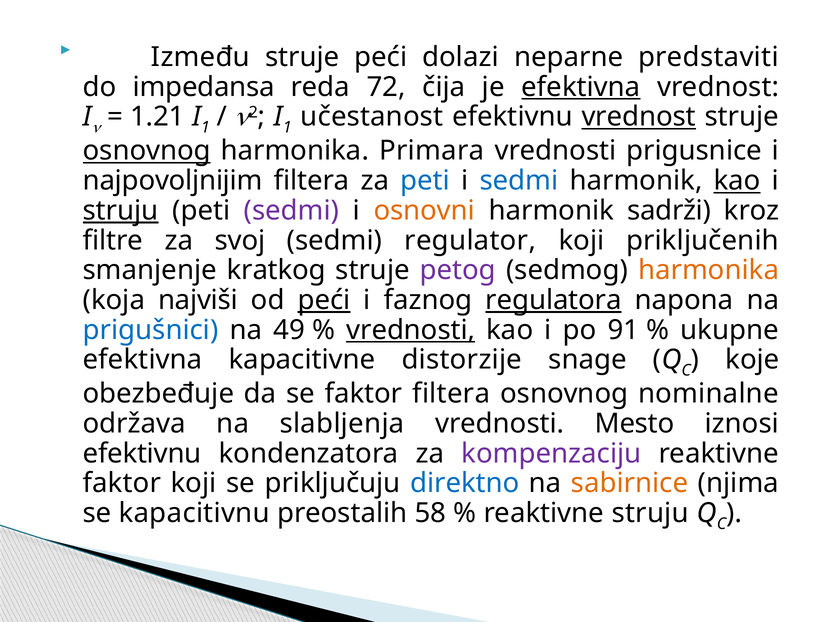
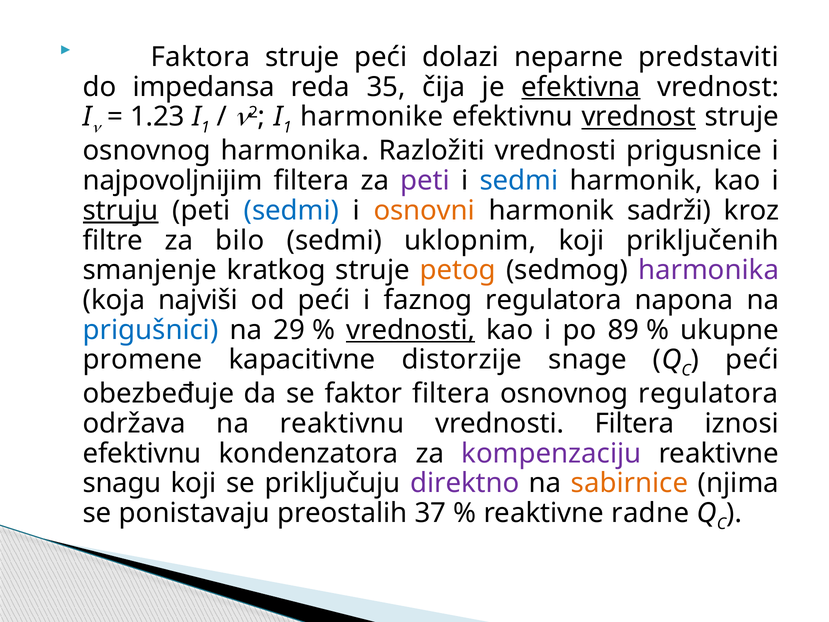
Između: Između -> Faktora (201, 57)
72: 72 -> 35 (386, 87)
1.21: 1.21 -> 1.23 (157, 117)
učestanost: učestanost -> harmonike (372, 117)
osnovnog underline: present -> none (147, 151)
Primara: Primara -> Razložiti (432, 151)
peti colour: blue -> purple (425, 181)
kao underline: present -> none (737, 181)
sedmi colour: purple -> blue (292, 210)
svoj: svoj -> bilo (240, 240)
regulator: regulator -> uklopnim (470, 240)
petog colour: purple -> orange (458, 270)
harmonika colour: orange -> purple (709, 270)
peći underline: present -> none (324, 300)
regulatora underline: present -> none (554, 300)
49: 49 -> 29 (289, 330)
91: 91 -> 89 (623, 330)
efektivna: efektivna -> promene (143, 360)
koje: koje -> peći (752, 360)
osnovnog nominalne: nominalne -> regulatora (708, 394)
slabljenja: slabljenja -> reaktivnu (342, 423)
vrednosti Mesto: Mesto -> Filtera (635, 423)
faktor: faktor -> snagu (122, 483)
direktno colour: blue -> purple (465, 483)
kapacitivnu: kapacitivnu -> ponistavaju (194, 513)
58: 58 -> 37 (430, 513)
reaktivne struju: struju -> radne (650, 513)
